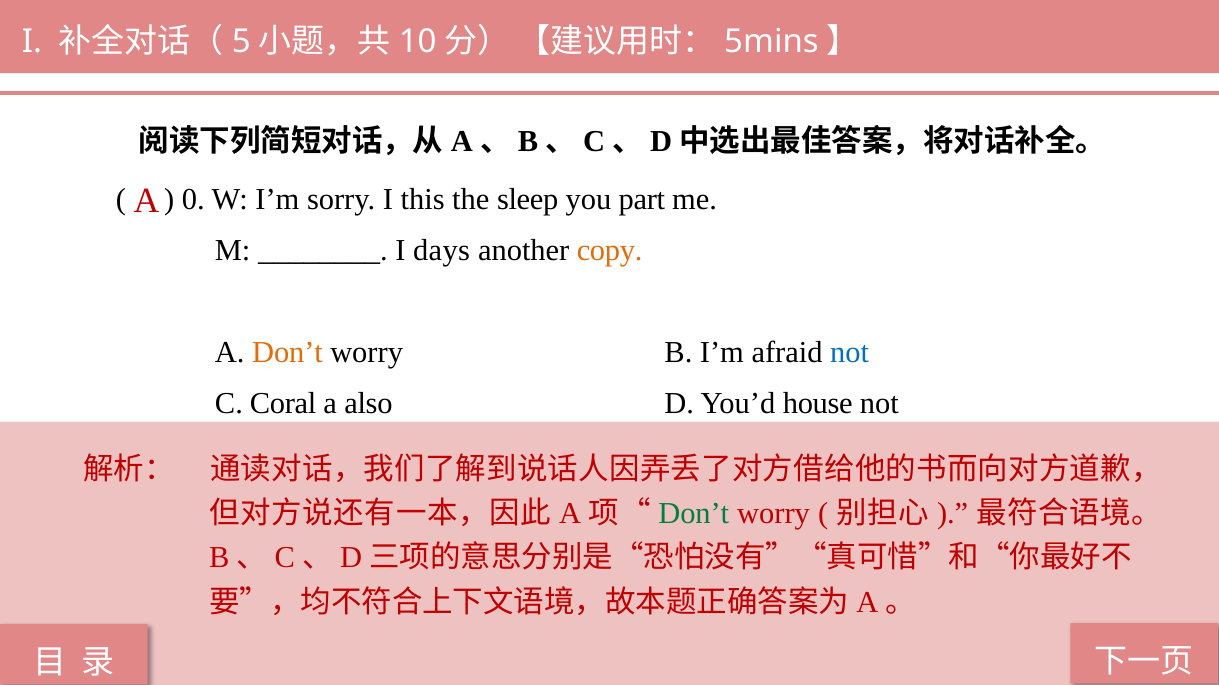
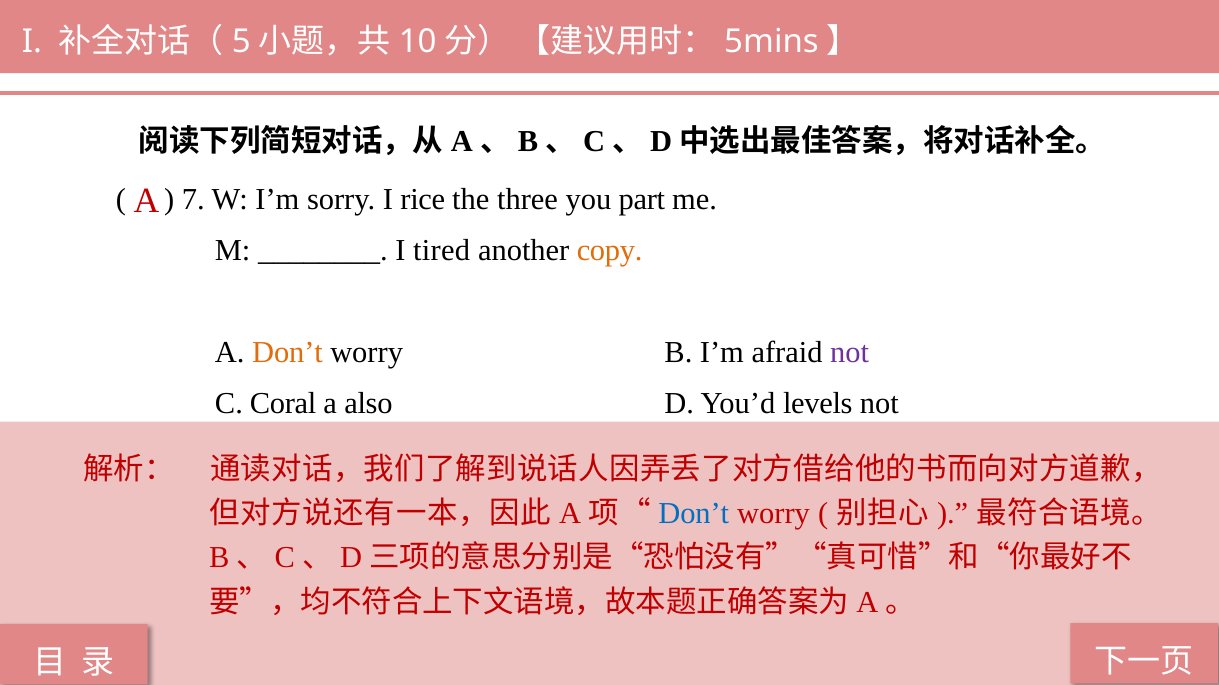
0: 0 -> 7 (193, 199)
this: this -> rice (423, 199)
sleep: sleep -> three (528, 199)
days: days -> tired (442, 251)
not colour: blue -> purple (850, 353)
house: house -> levels (818, 404)
Don’t colour: green -> blue (694, 514)
